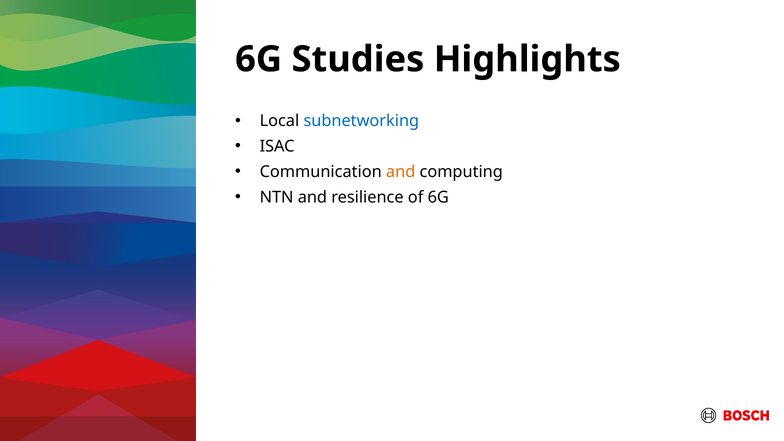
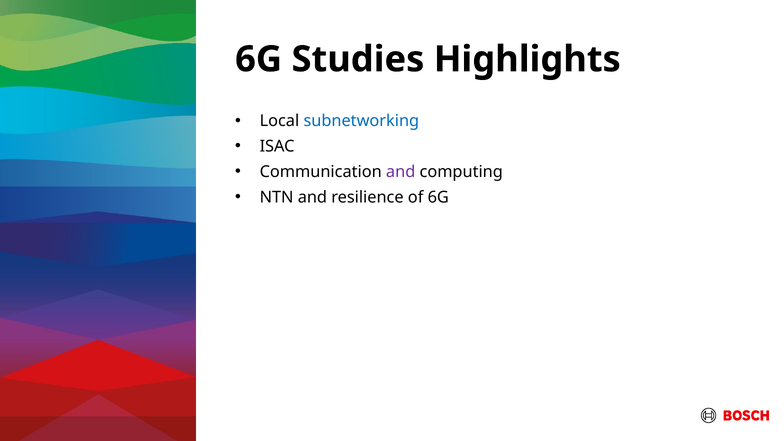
and colour: orange -> purple (401, 172)
